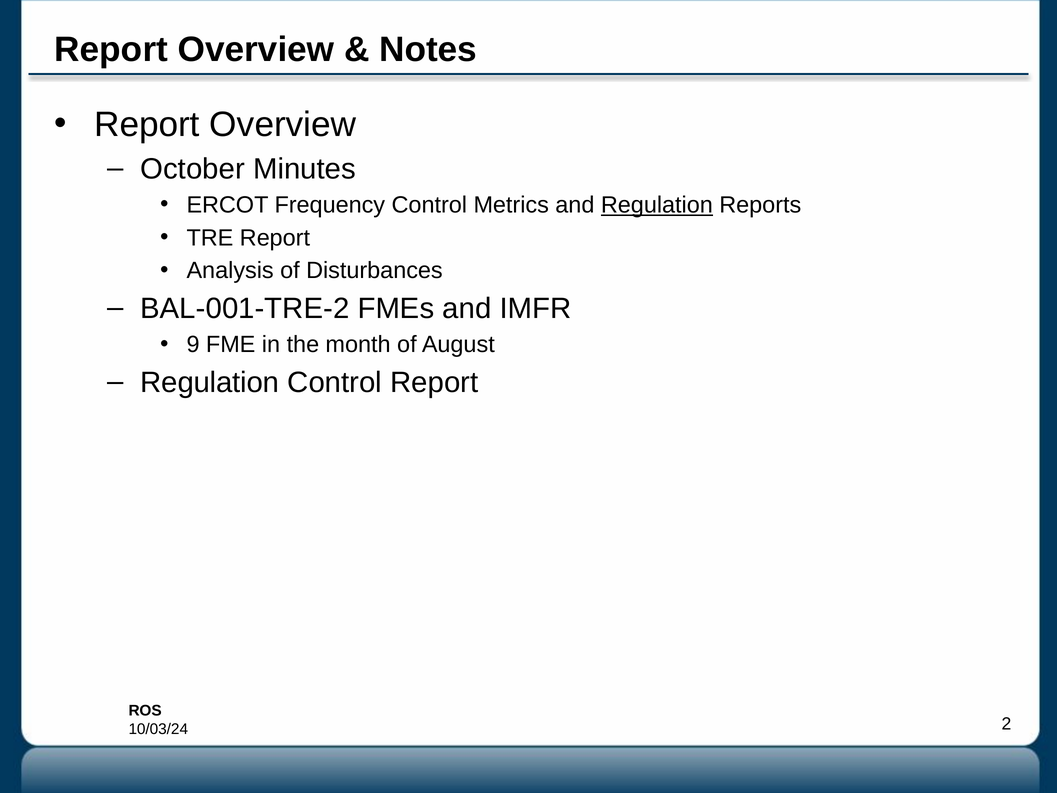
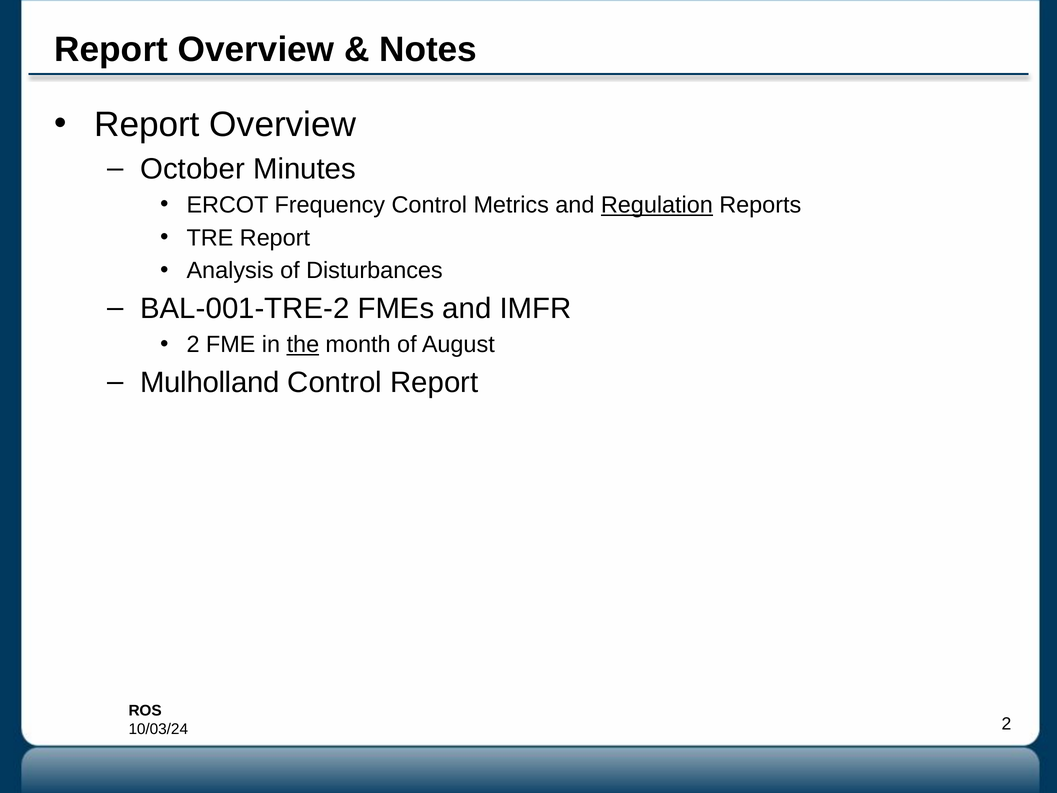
9: 9 -> 2 (193, 345)
the underline: none -> present (303, 345)
Regulation: Regulation -> Mulholland (210, 383)
